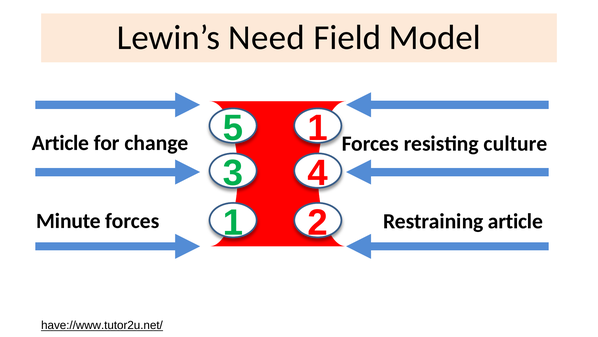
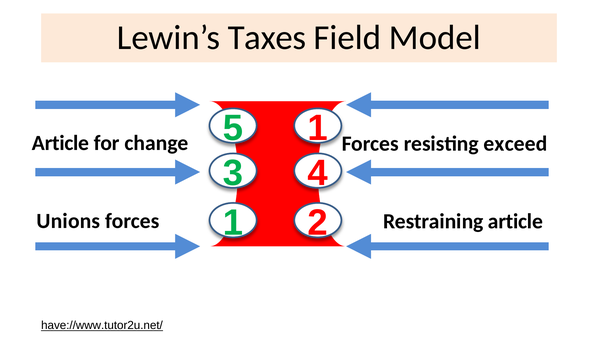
Need: Need -> Taxes (267, 38)
culture: culture -> exceed (516, 143)
Minute: Minute -> Unions (68, 221)
